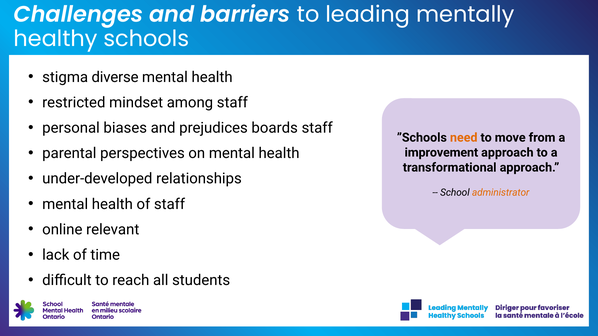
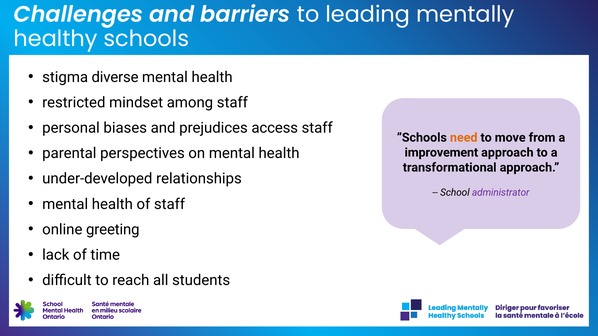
boards: boards -> access (275, 128)
administrator colour: orange -> purple (501, 193)
relevant: relevant -> greeting (113, 230)
